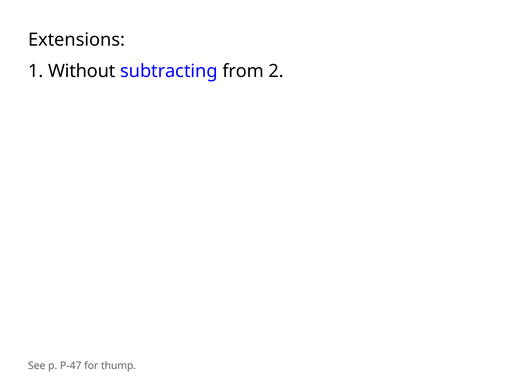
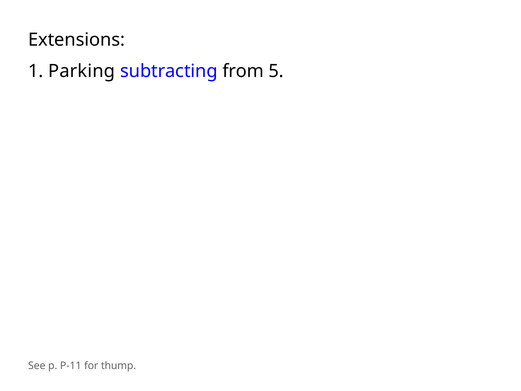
Without: Without -> Parking (82, 71)
2: 2 -> 5 (276, 71)
P-47: P-47 -> P-11 (71, 366)
